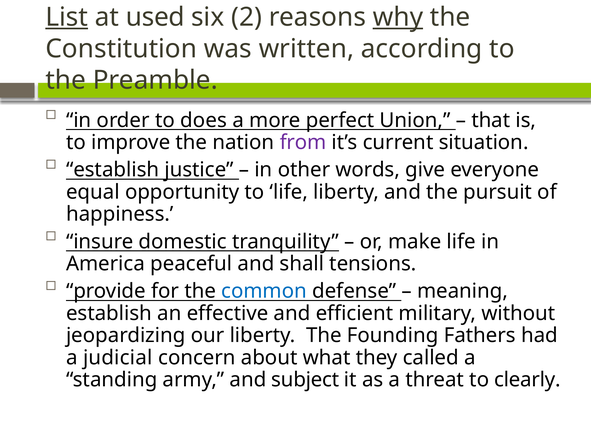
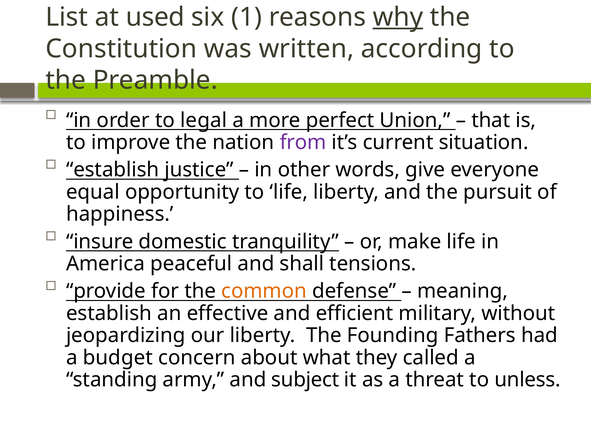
List underline: present -> none (67, 17)
2: 2 -> 1 (247, 17)
does: does -> legal (204, 120)
common colour: blue -> orange (264, 291)
judicial: judicial -> budget (118, 357)
clearly: clearly -> unless (527, 379)
